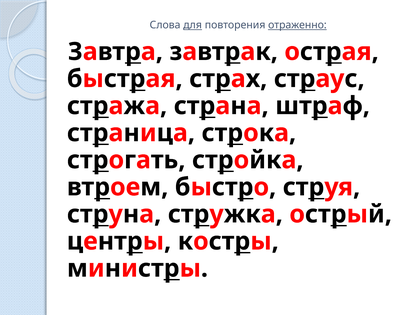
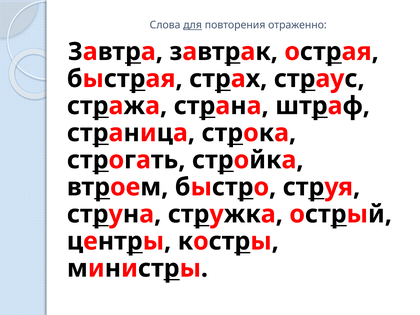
отраженно underline: present -> none (297, 25)
